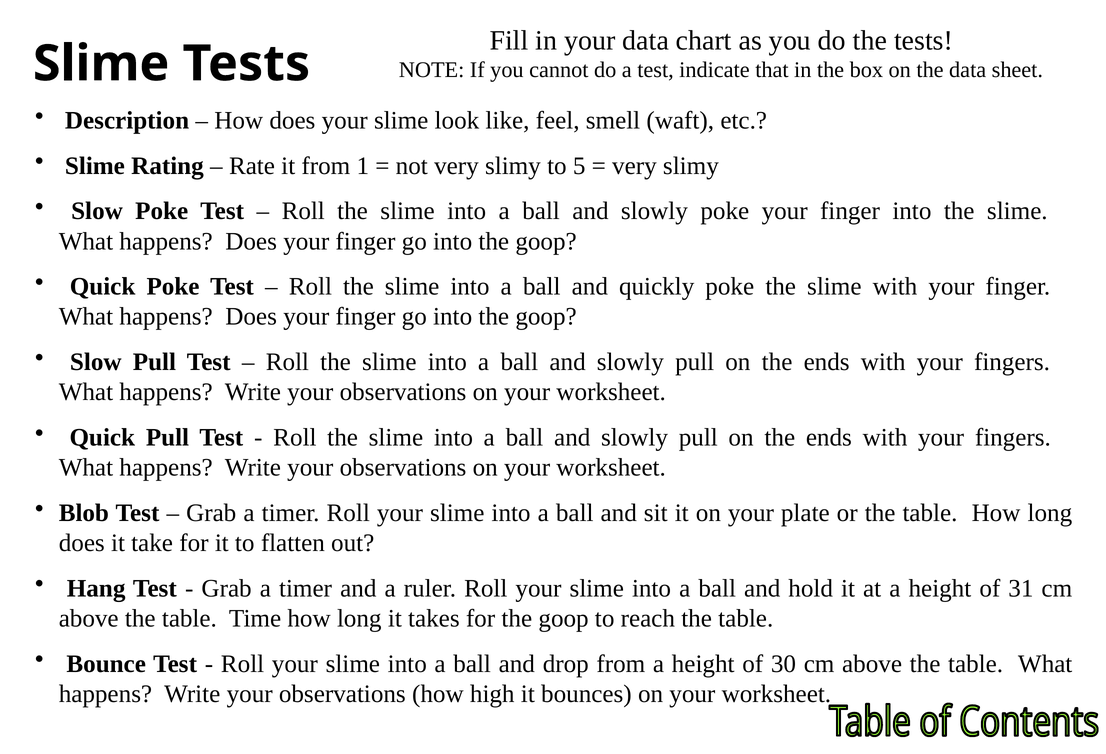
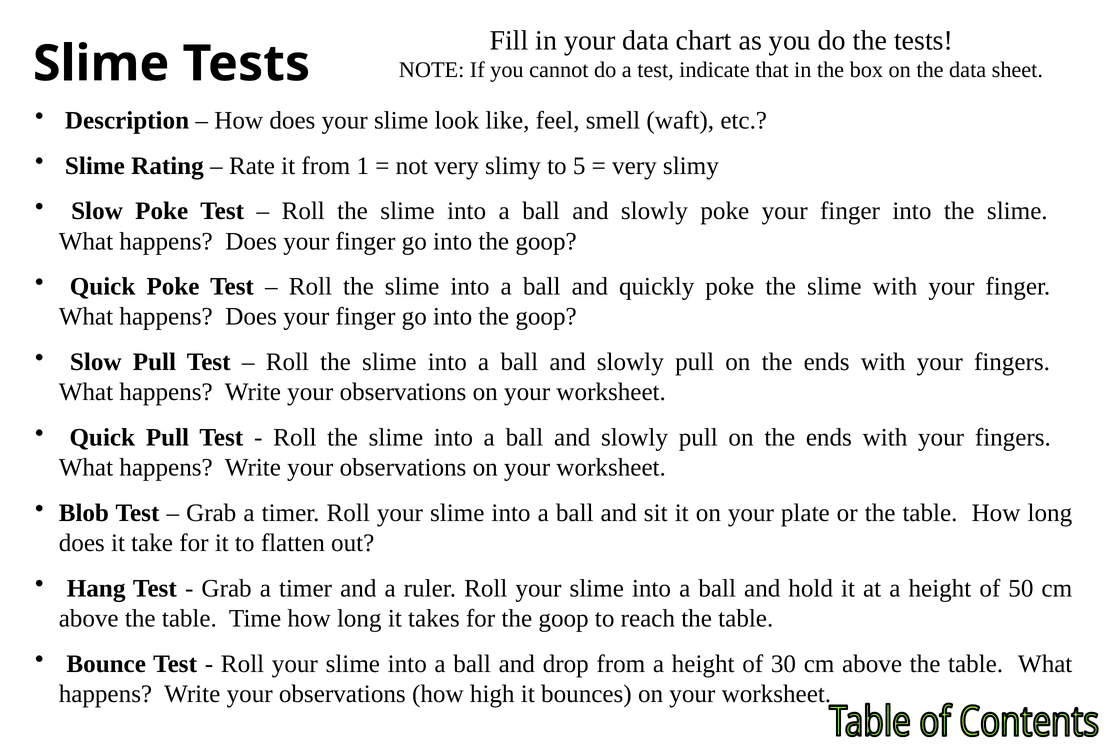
31: 31 -> 50 (1021, 588)
